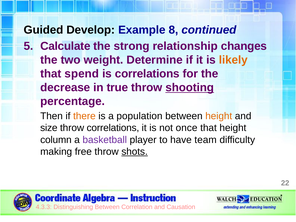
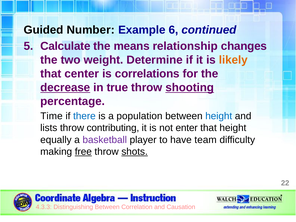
Develop: Develop -> Number (91, 30)
8: 8 -> 6 (173, 30)
strong: strong -> means (132, 46)
spend: spend -> center (82, 74)
decrease underline: none -> present (65, 88)
Then: Then -> Time (51, 116)
there colour: orange -> blue (84, 116)
height colour: orange -> blue (219, 116)
size: size -> lists (49, 128)
throw correlations: correlations -> contributing (113, 128)
once: once -> enter (187, 128)
column: column -> equally (56, 140)
free underline: none -> present (83, 152)
